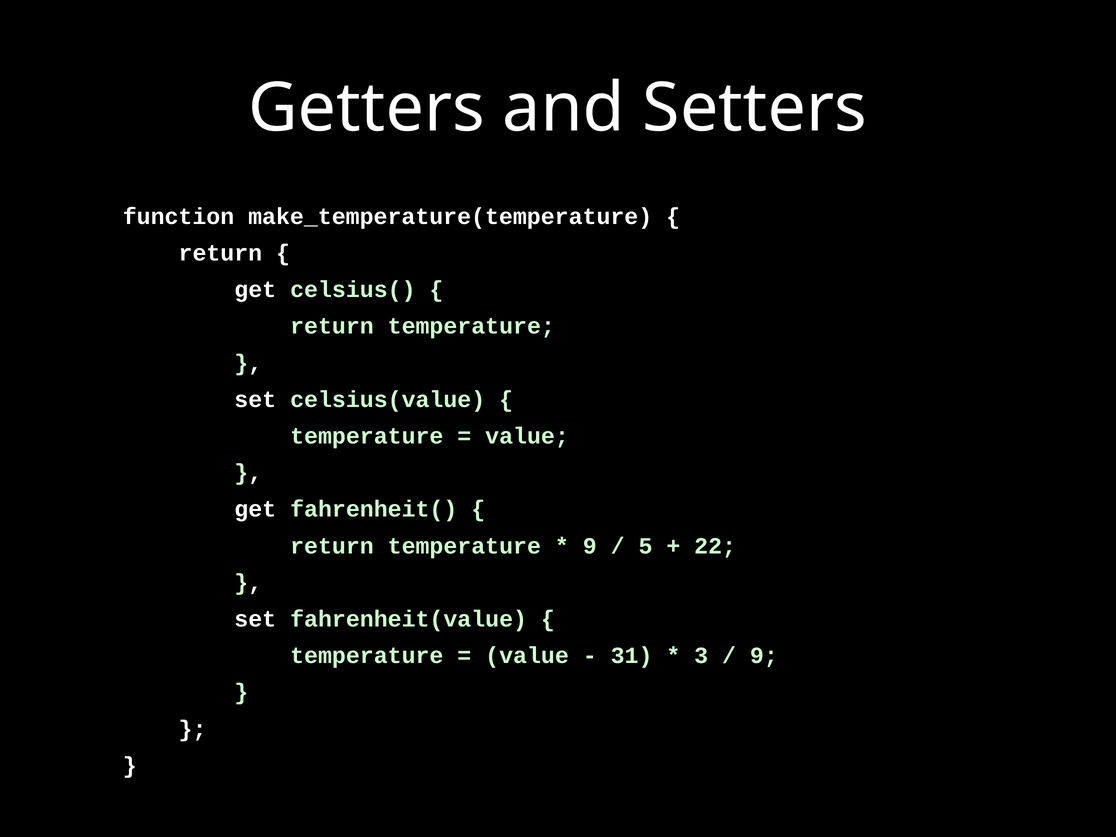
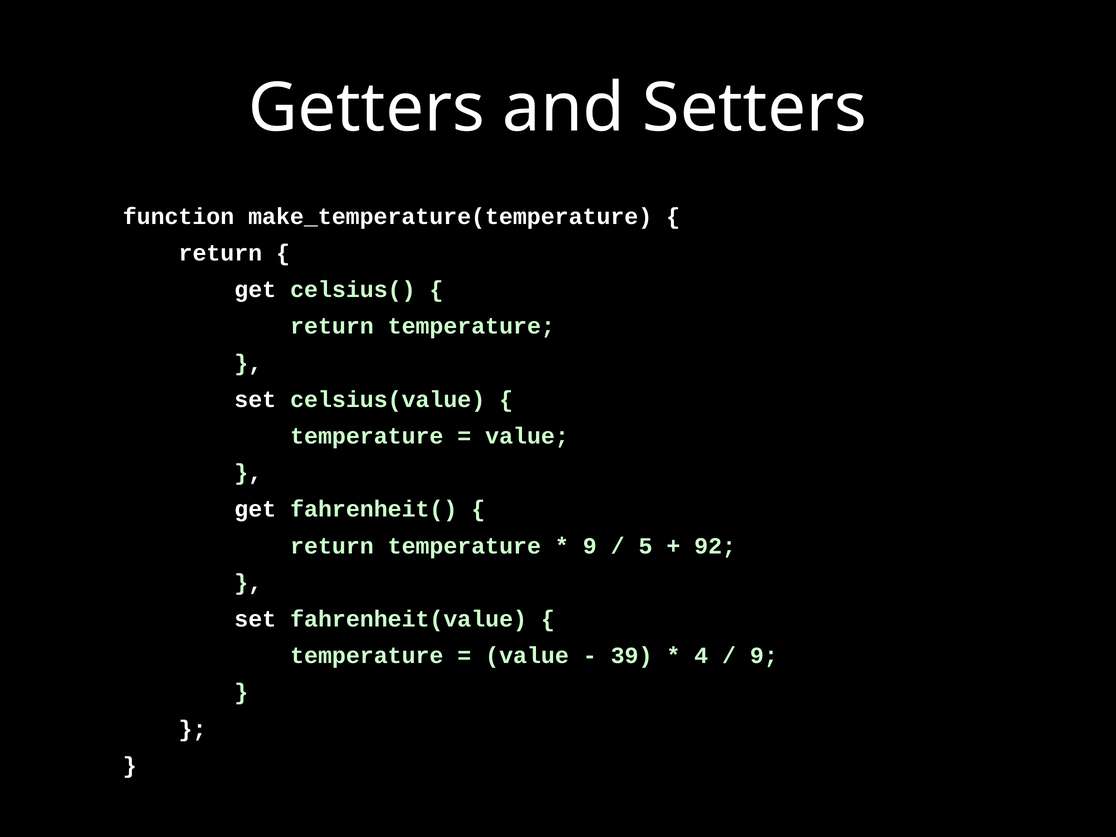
22: 22 -> 92 (715, 546)
31: 31 -> 39 (632, 656)
3: 3 -> 4 (701, 656)
